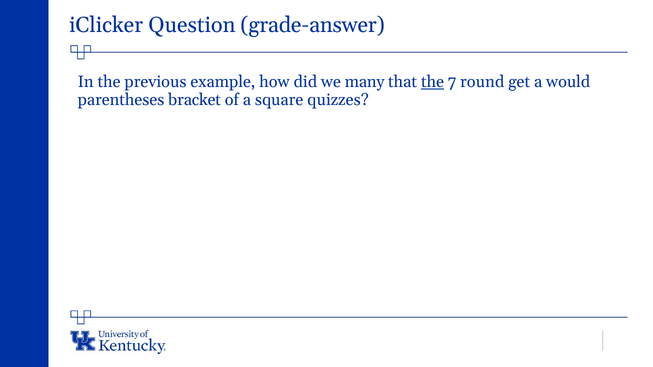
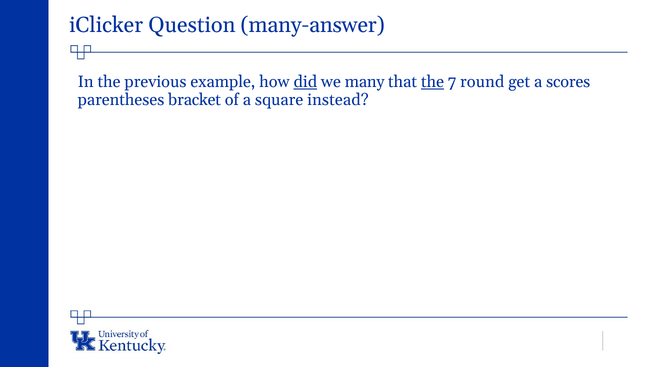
grade-answer: grade-answer -> many-answer (313, 25)
did underline: none -> present (305, 82)
would: would -> scores (568, 82)
quizzes: quizzes -> instead (338, 100)
